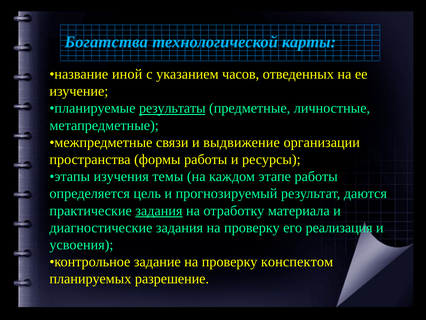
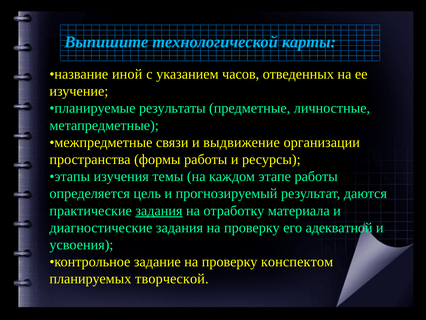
Богатства: Богатства -> Выпишите (106, 42)
результаты underline: present -> none (172, 108)
реализация: реализация -> адекватной (339, 227)
разрешение: разрешение -> творческой (172, 279)
